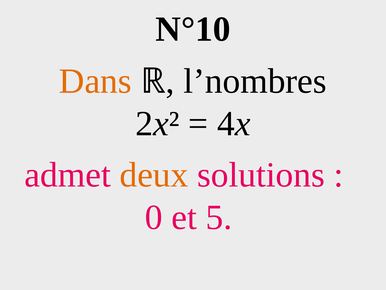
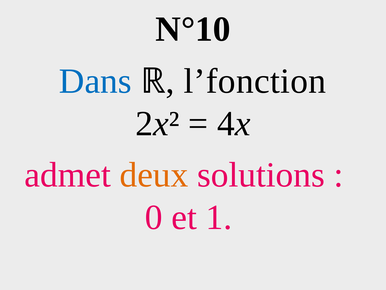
Dans colour: orange -> blue (95, 81)
l’nombres: l’nombres -> l’fonction (255, 81)
5: 5 -> 1 (219, 217)
